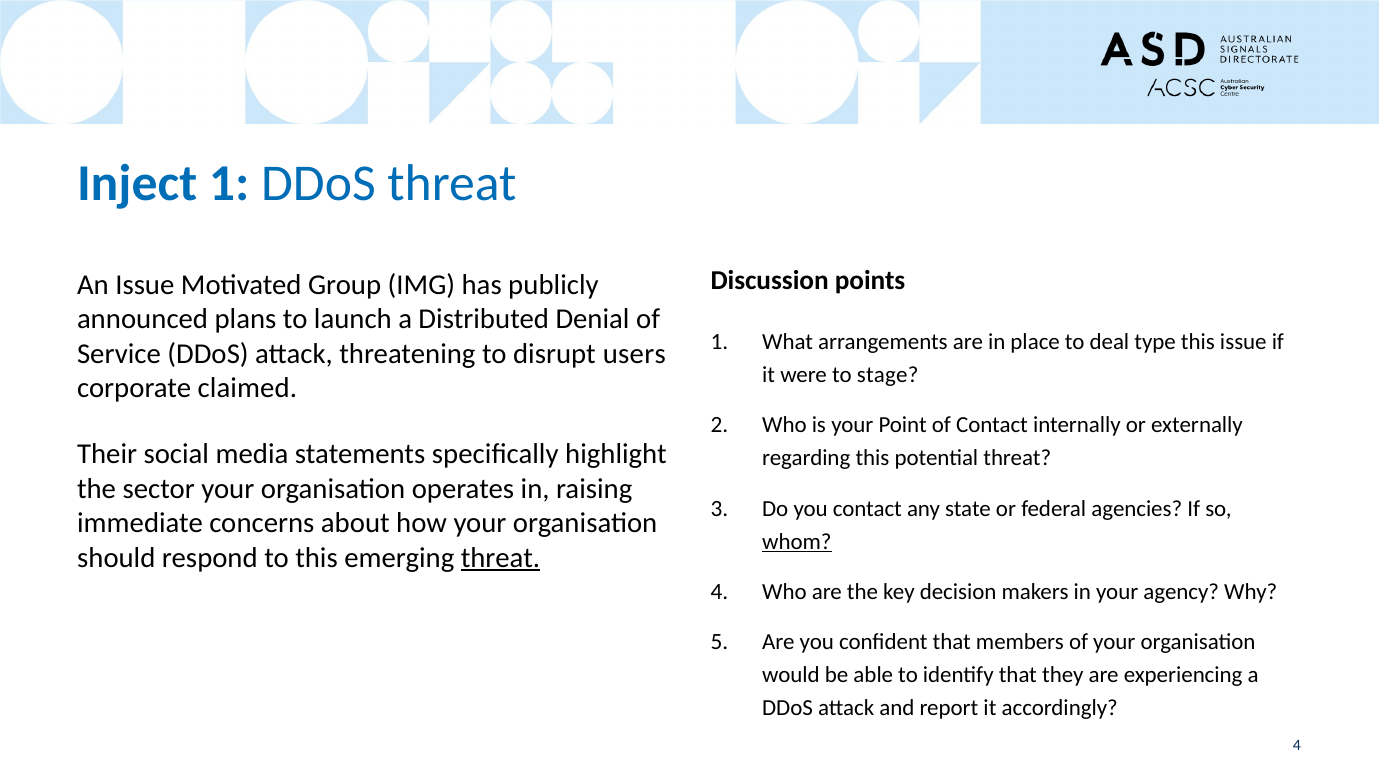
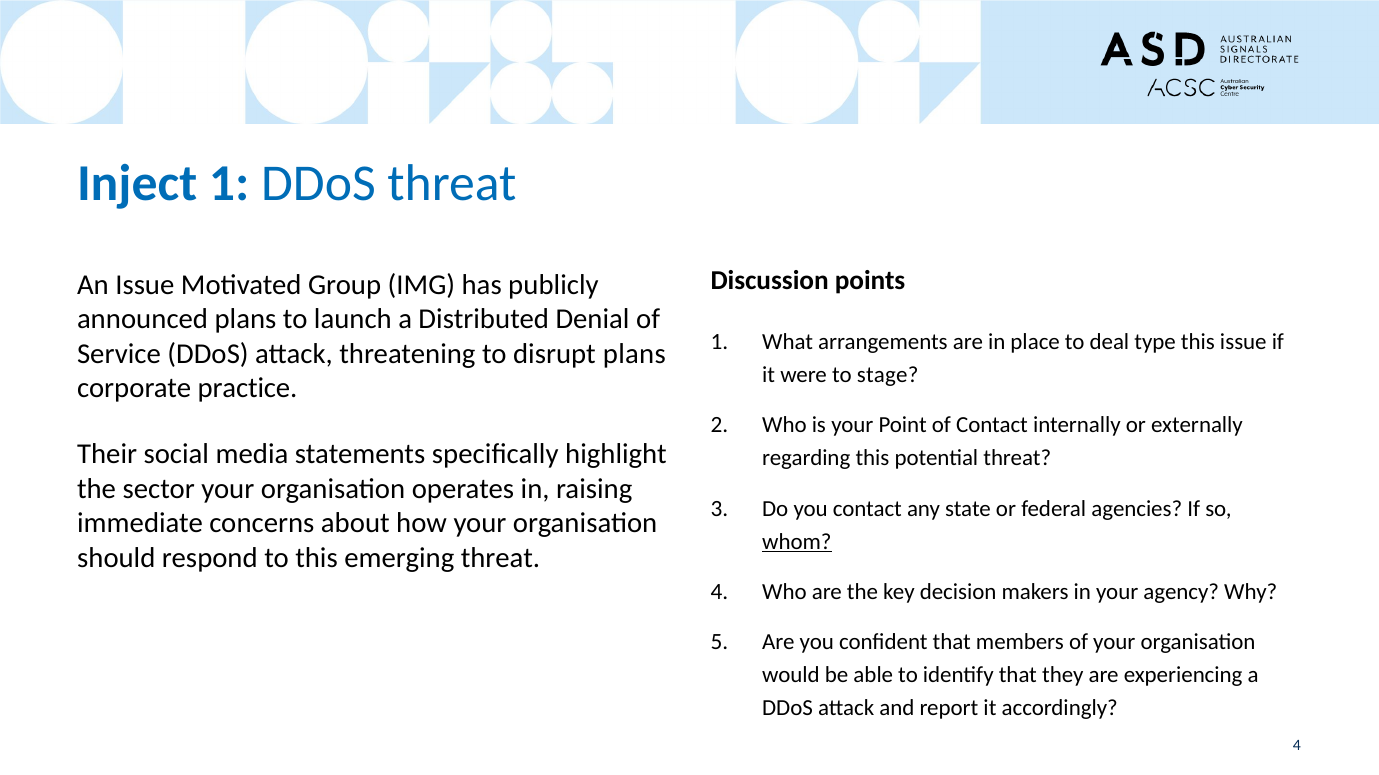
disrupt users: users -> plans (634, 354)
claimed: claimed -> practice (247, 389)
threat underline: present -> none (500, 558)
